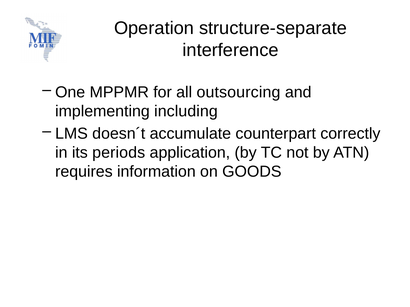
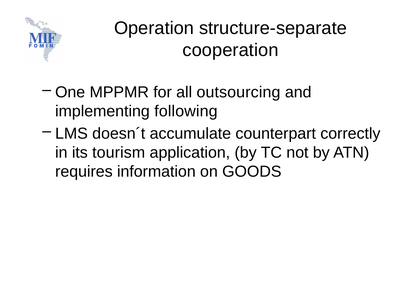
interference: interference -> cooperation (231, 50)
including: including -> following (186, 111)
periods: periods -> tourism (119, 153)
